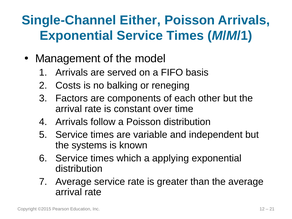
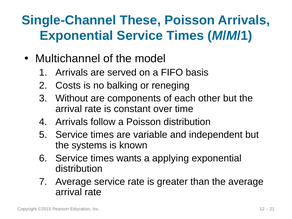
Either: Either -> These (140, 20)
Management: Management -> Multichannel (68, 59)
Factors: Factors -> Without (72, 98)
which: which -> wants (129, 158)
